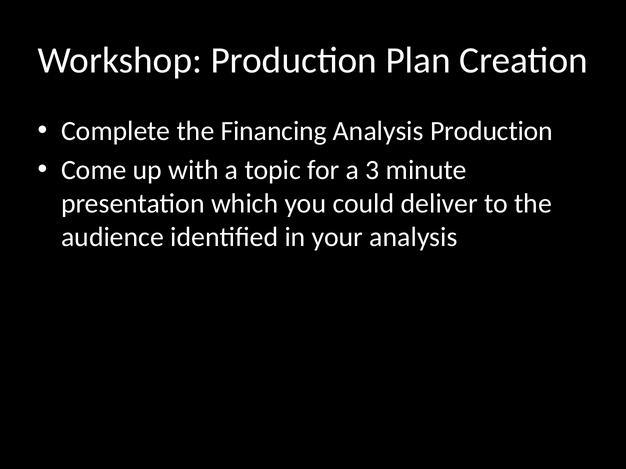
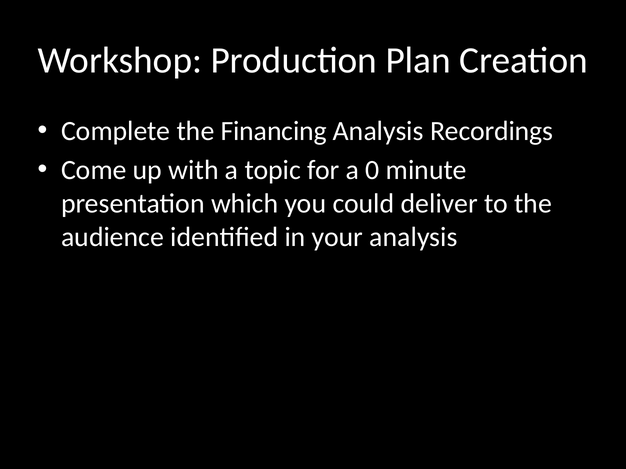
Analysis Production: Production -> Recordings (491, 131)
3: 3 -> 0 (372, 170)
